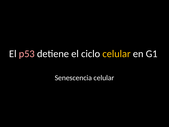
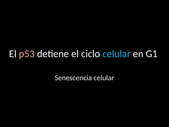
celular colour: yellow -> light blue (117, 54)
